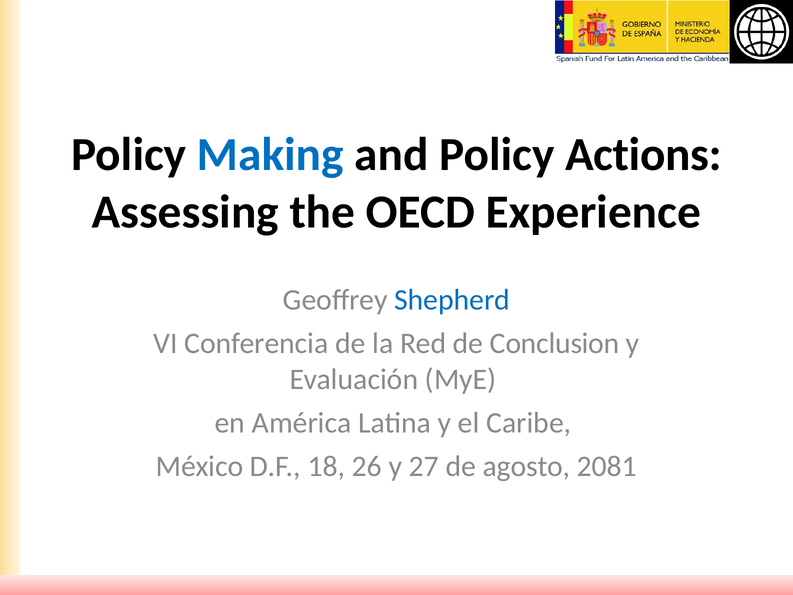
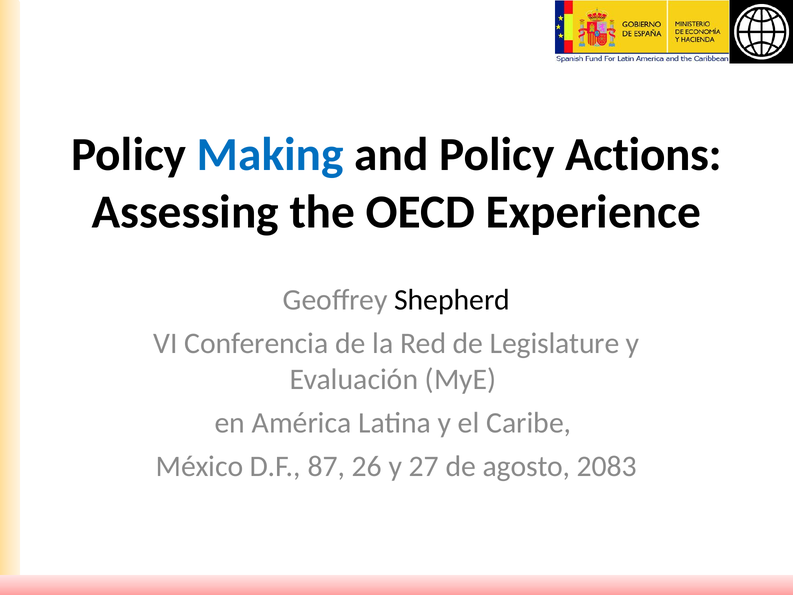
Shepherd colour: blue -> black (452, 300)
Conclusion: Conclusion -> Legislature (555, 343)
18: 18 -> 87 (326, 466)
2081: 2081 -> 2083 (607, 466)
